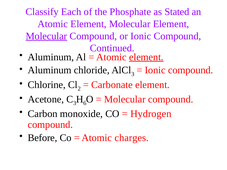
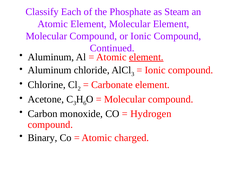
Stated: Stated -> Steam (177, 12)
Molecular underline: present -> none (46, 36)
Before: Before -> Binary (42, 138)
charges: charges -> charged (132, 138)
